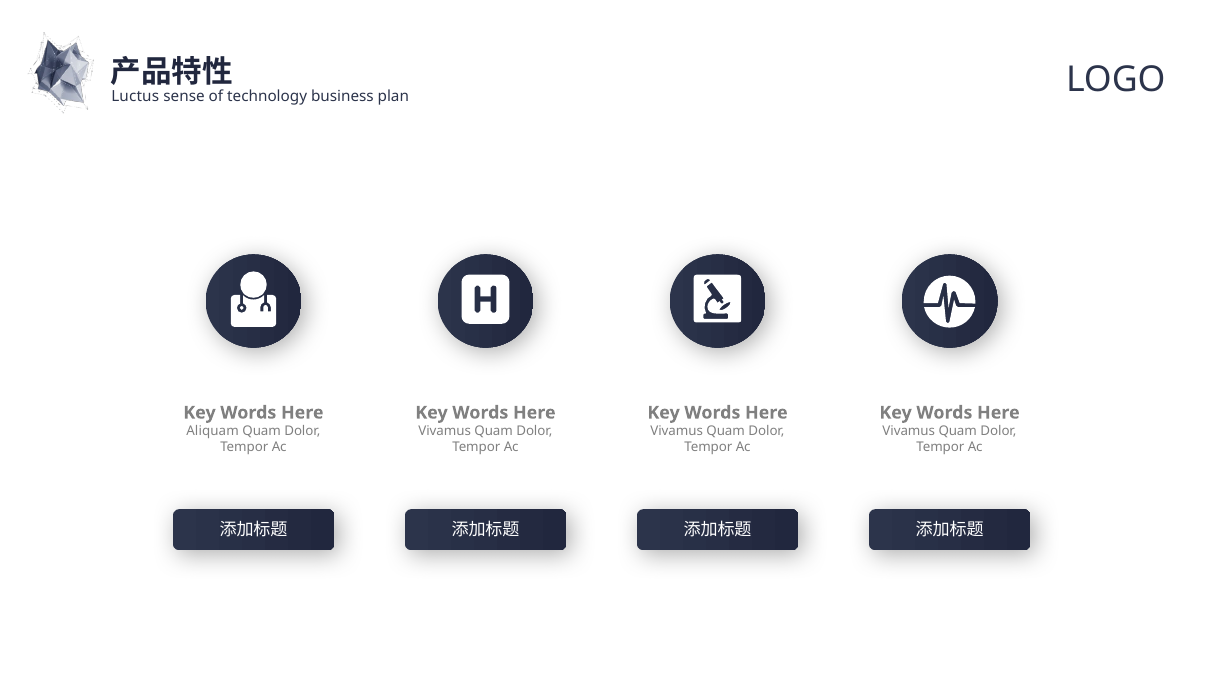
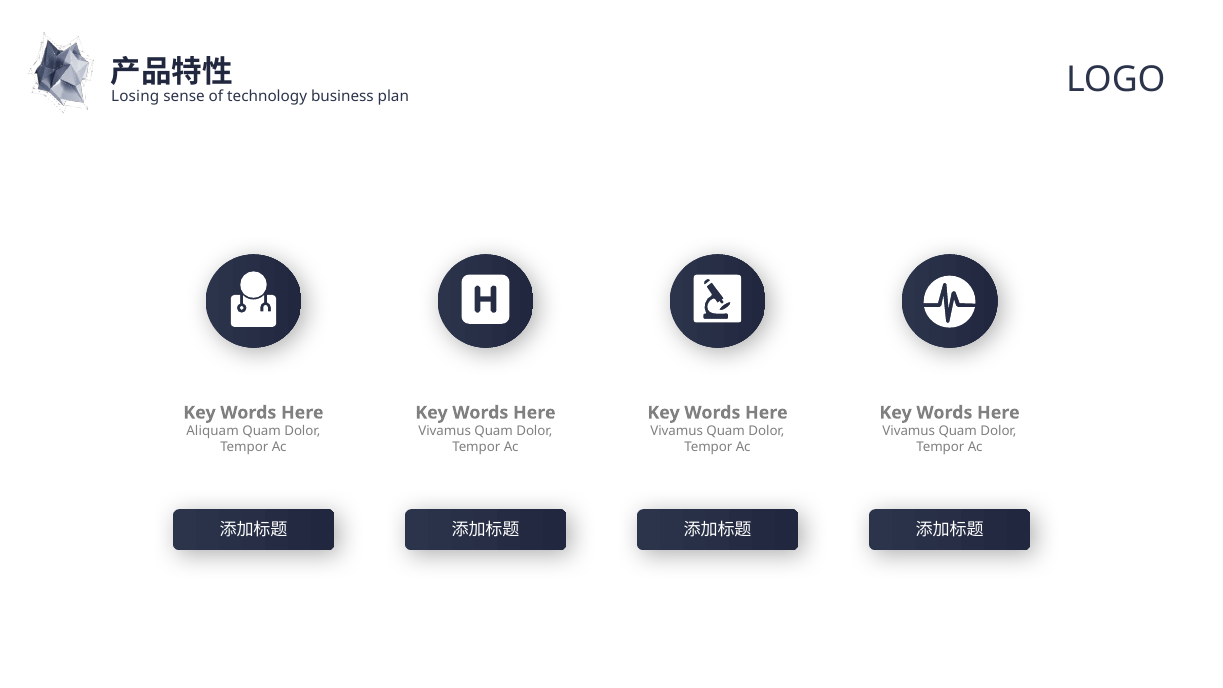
Luctus: Luctus -> Losing (135, 96)
